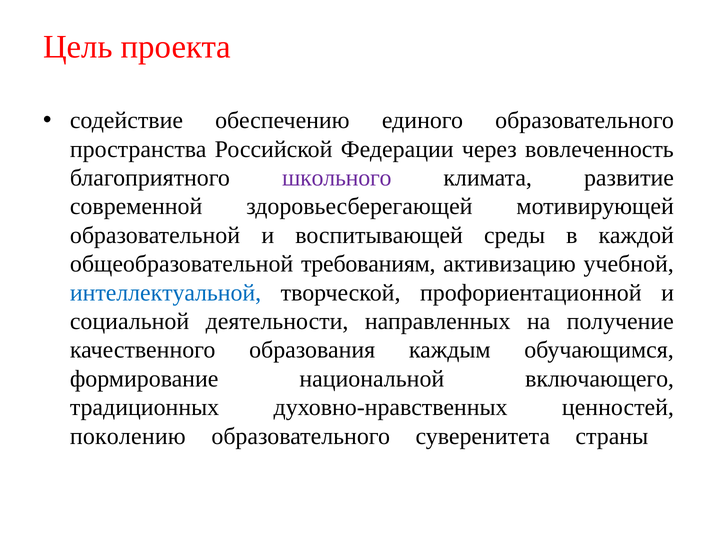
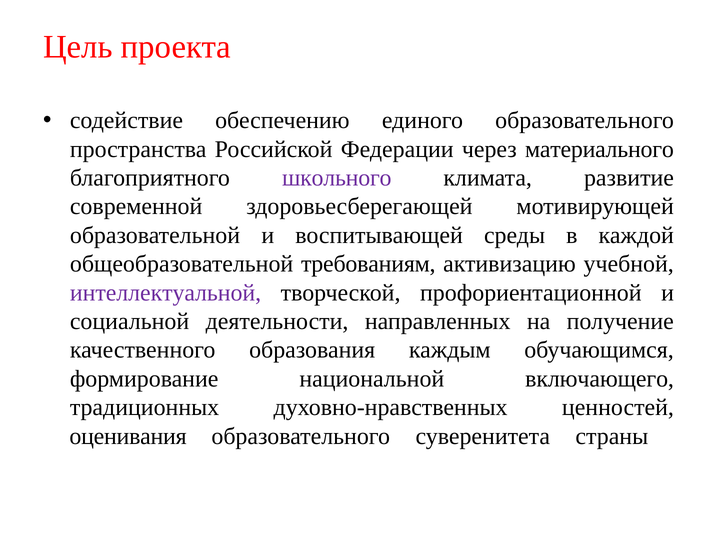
вовлеченность: вовлеченность -> материального (599, 149)
интеллектуальной colour: blue -> purple (166, 293)
поколению: поколению -> оценивания (128, 436)
